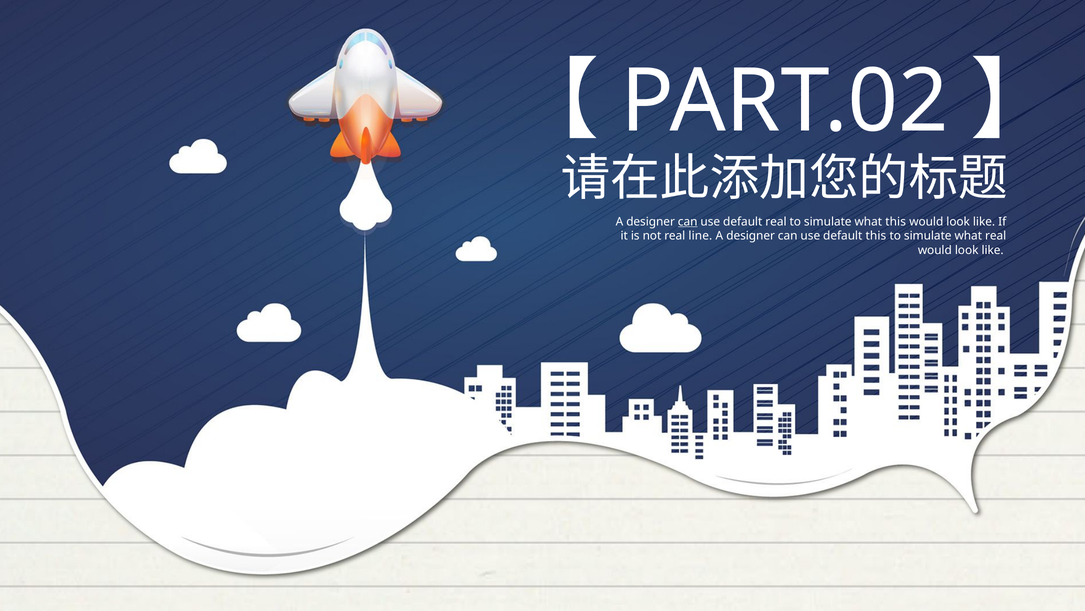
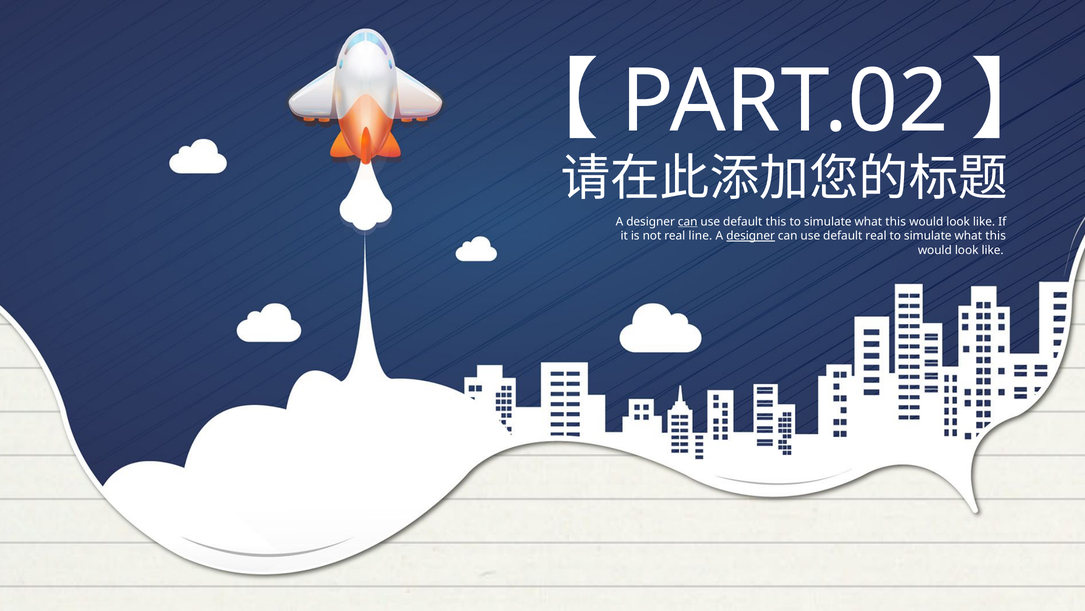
default real: real -> this (776, 221)
designer underline: none -> present (751, 236)
default this: this -> real (876, 236)
real: real -> this (996, 236)
